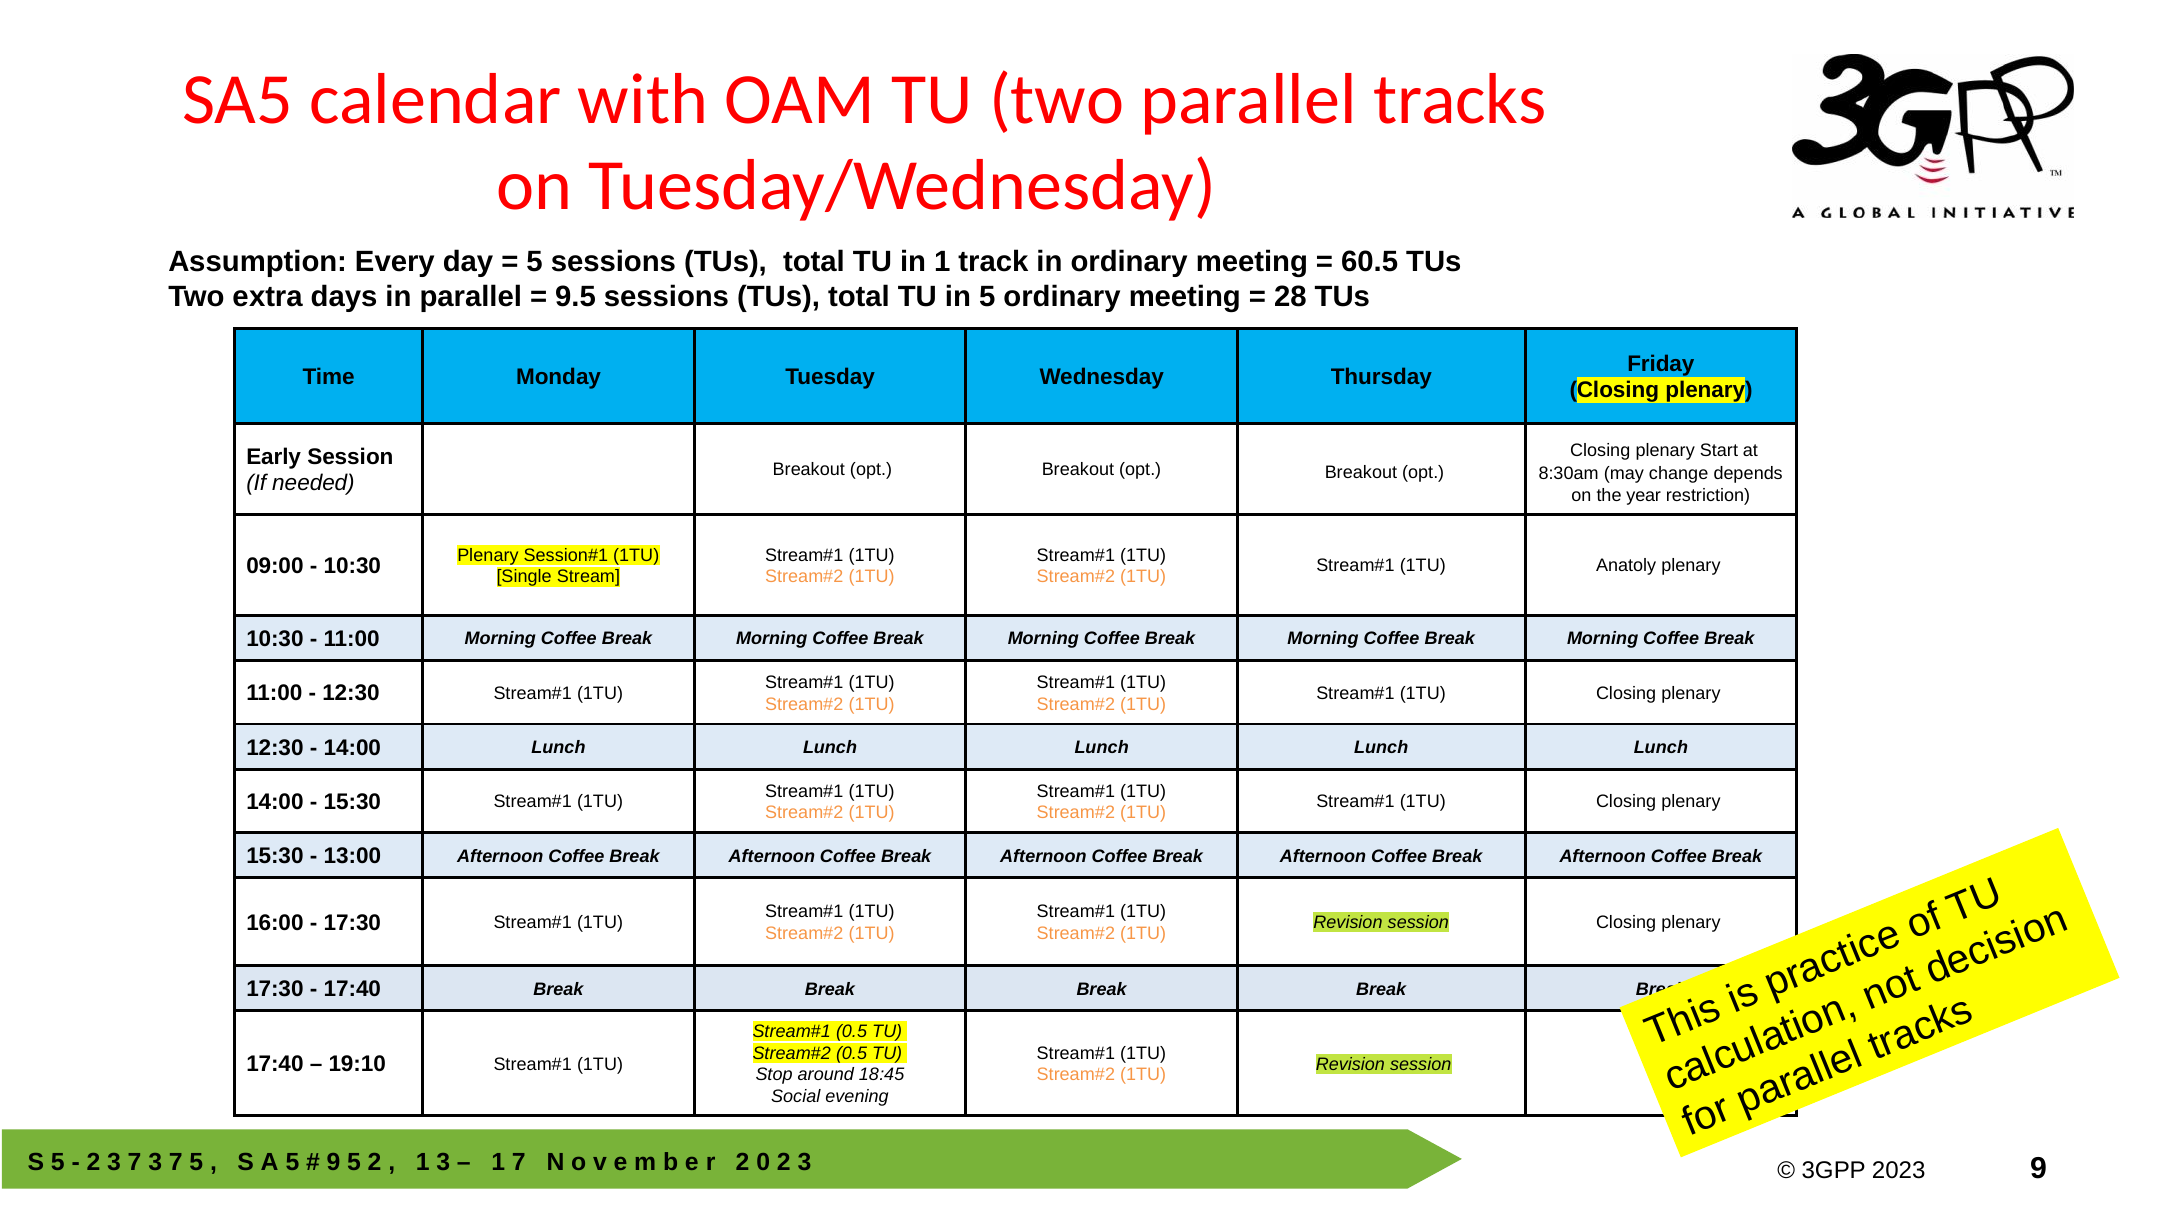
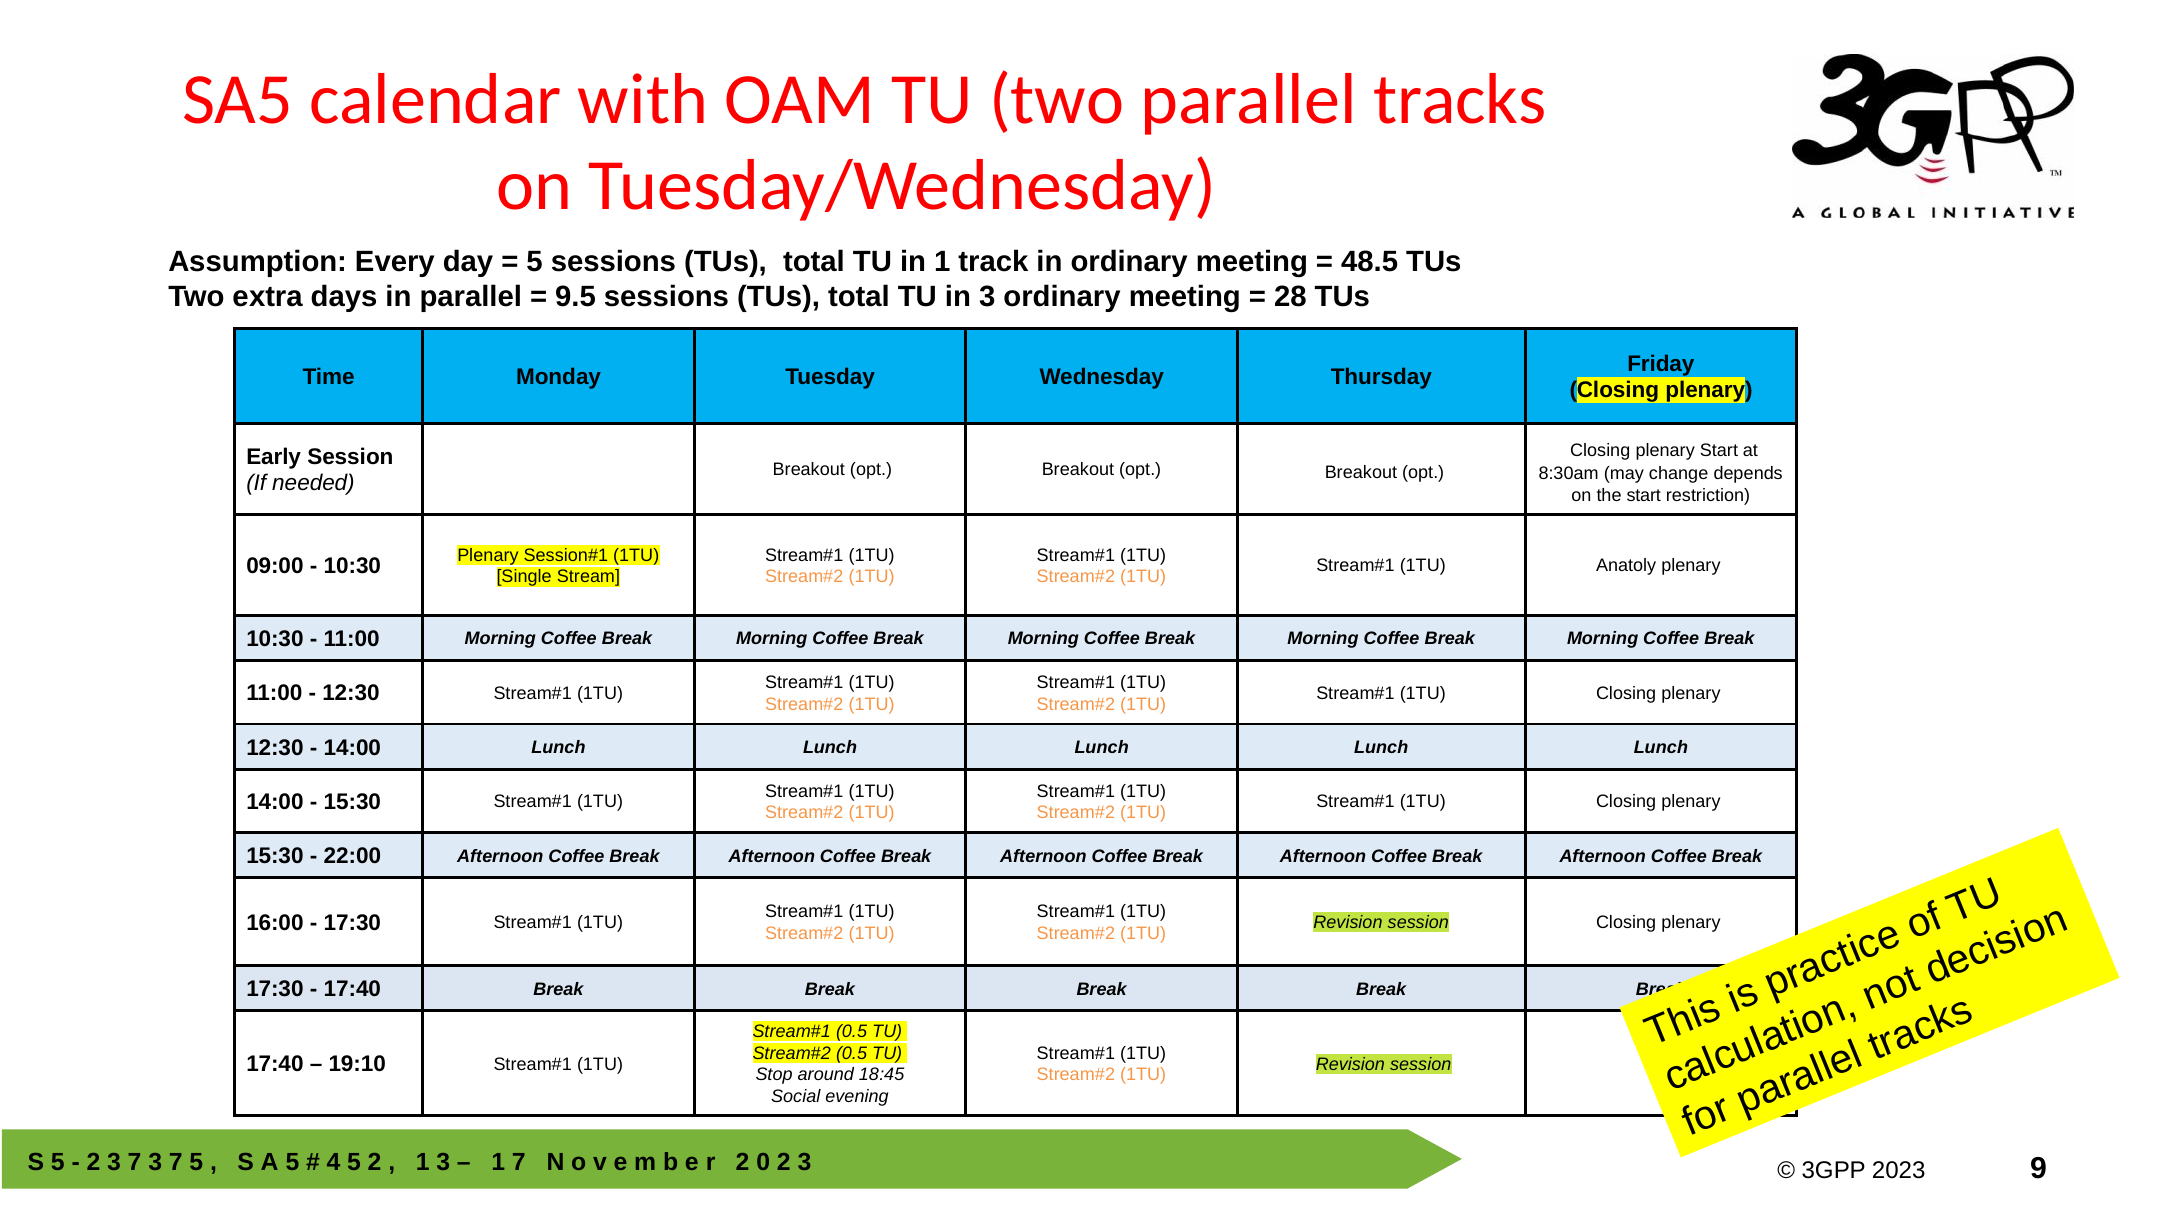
60.5: 60.5 -> 48.5 (1370, 262)
in 5: 5 -> 3 (987, 297)
the year: year -> start (1644, 496)
13:00: 13:00 -> 22:00 (352, 856)
9: 9 -> 4 (334, 1162)
